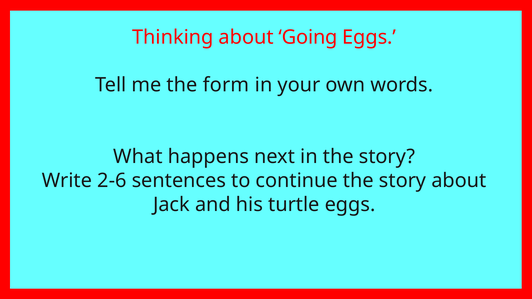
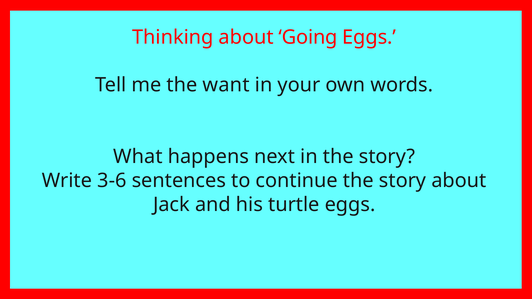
form: form -> want (226, 85)
2-6: 2-6 -> 3-6 (112, 181)
